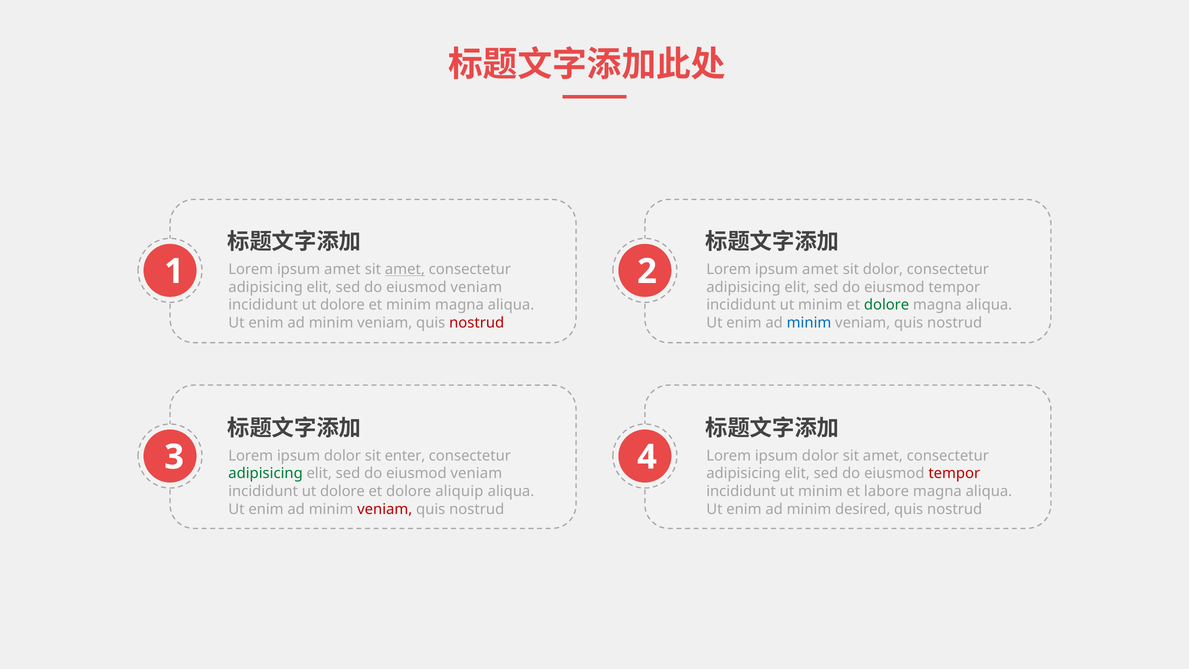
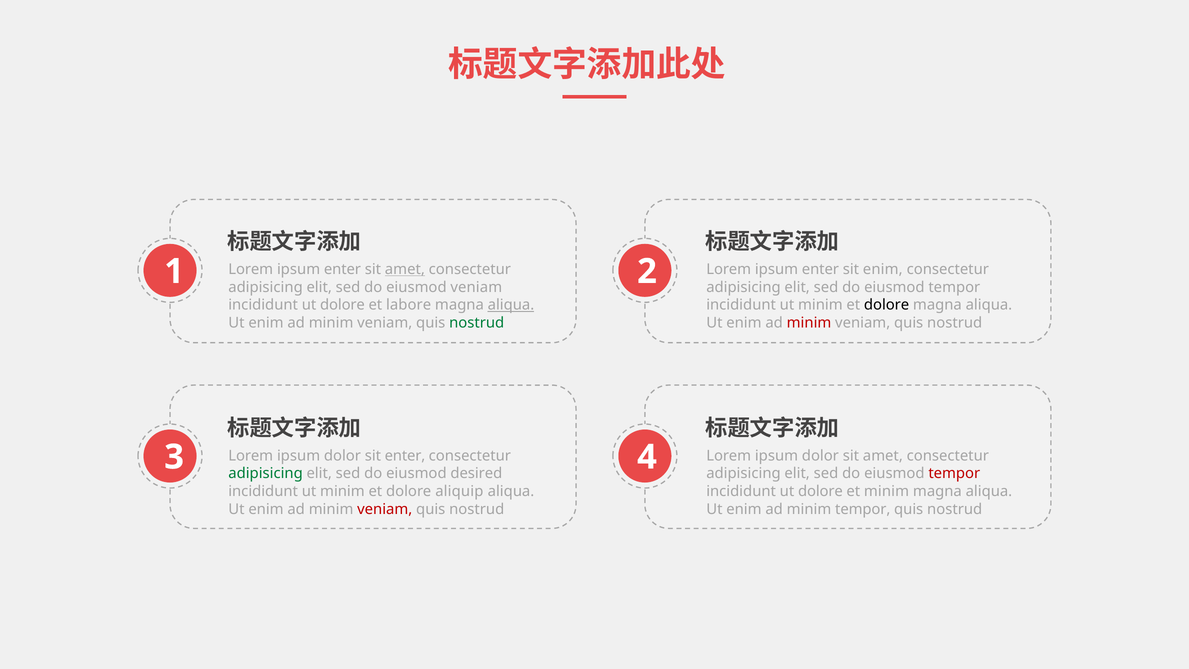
amet: amet -> enter (342, 269)
amet: amet -> enter (820, 269)
sit dolor: dolor -> enim (883, 269)
et minim: minim -> labore (409, 305)
aliqua underline: none -> present (511, 305)
dolore colour: green -> black (887, 305)
nostrud colour: red -> green (477, 323)
minim colour: blue -> red (809, 323)
veniam: veniam -> desired (476, 473)
dolore: dolore -> minim (342, 491)
minim: minim -> dolore (820, 491)
et labore: labore -> minim (887, 491)
minim desired: desired -> tempor (863, 509)
